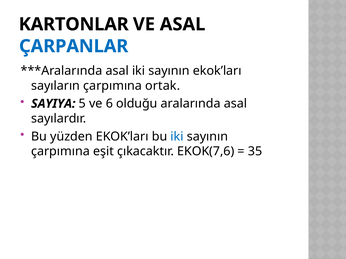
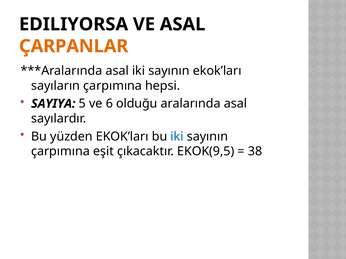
KARTONLAR: KARTONLAR -> EDILIYORSA (74, 24)
ÇARPANLAR colour: blue -> orange (74, 46)
ortak: ortak -> hepsi (163, 86)
EKOK(7,6: EKOK(7,6 -> EKOK(9,5 (206, 152)
35: 35 -> 38 (255, 152)
